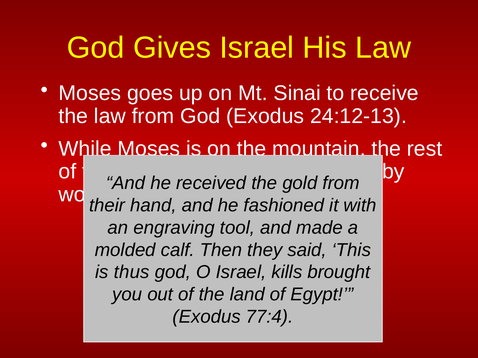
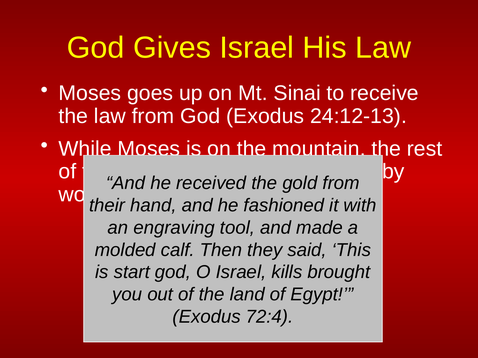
thus: thus -> start (132, 273)
77:4: 77:4 -> 72:4 (270, 317)
